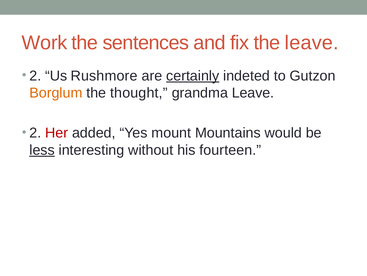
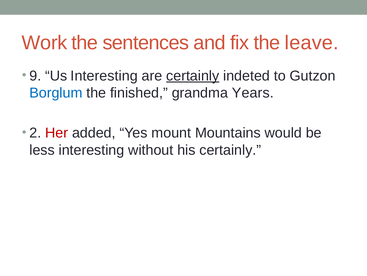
2: 2 -> 9 (35, 76)
Us Rushmore: Rushmore -> Interesting (104, 76)
Borglum colour: orange -> blue (56, 93)
thought: thought -> finished (139, 93)
grandma Leave: Leave -> Years (253, 93)
less underline: present -> none (42, 150)
his fourteen: fourteen -> certainly (230, 150)
